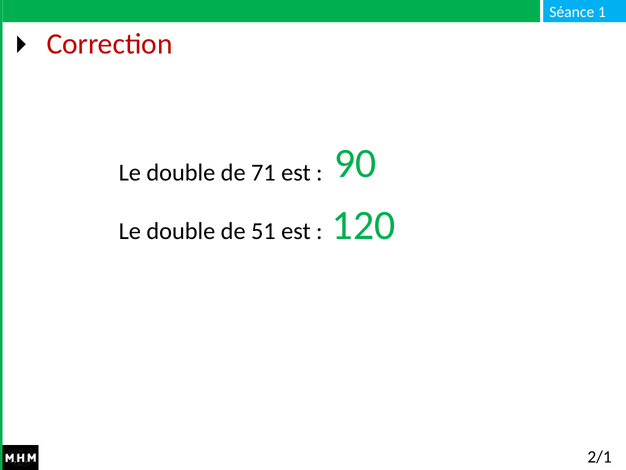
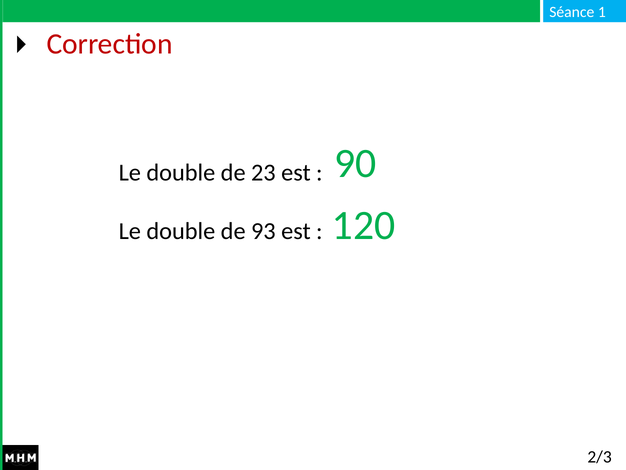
71: 71 -> 23 (263, 173)
51: 51 -> 93 (263, 231)
2/1: 2/1 -> 2/3 (600, 457)
